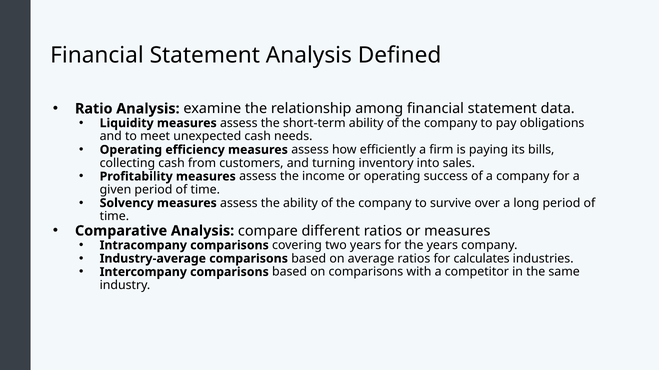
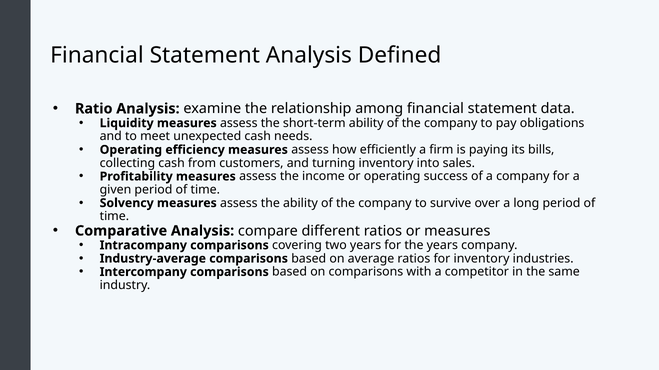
for calculates: calculates -> inventory (481, 259)
